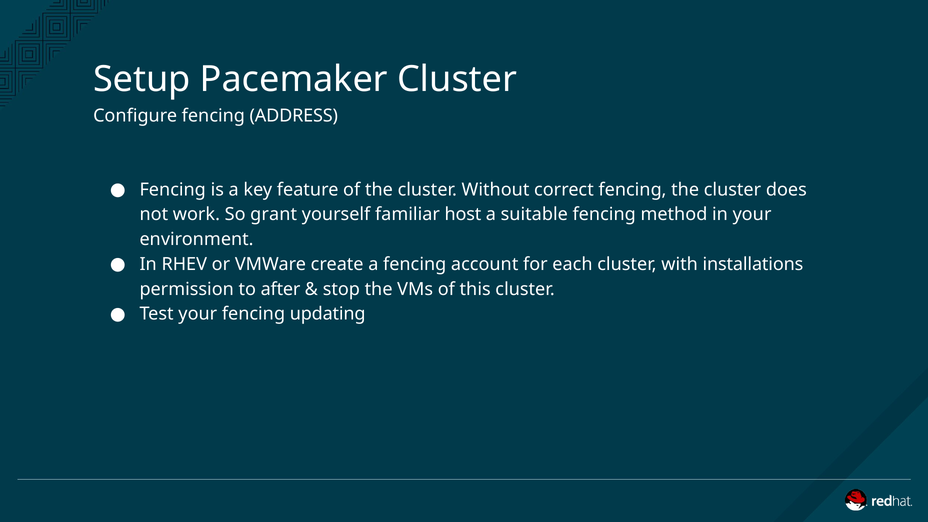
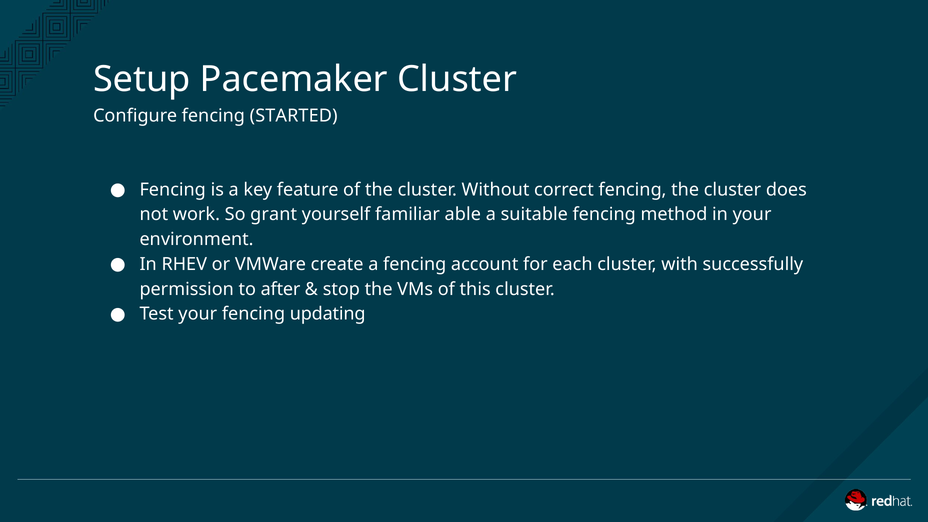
ADDRESS: ADDRESS -> STARTED (294, 116)
host: host -> able (463, 214)
installations: installations -> successfully (753, 264)
